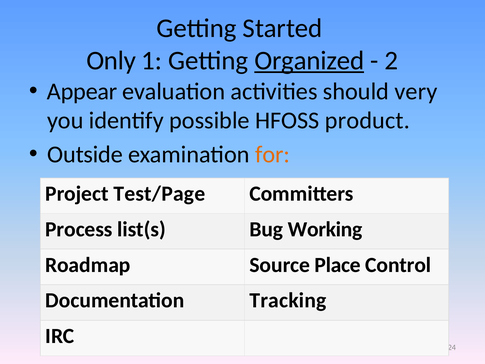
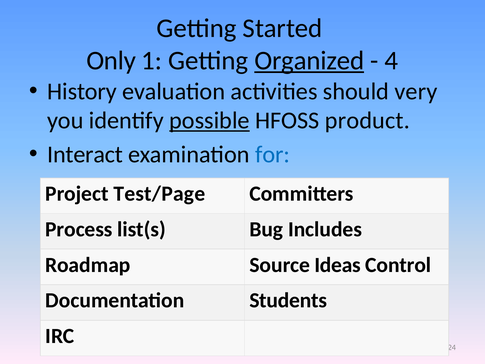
2: 2 -> 4 (391, 60)
Appear: Appear -> History (82, 91)
possible underline: none -> present (209, 121)
Outside: Outside -> Interact (85, 154)
for colour: orange -> blue (272, 154)
Working: Working -> Includes (325, 229)
Place: Place -> Ideas (338, 265)
Tracking: Tracking -> Students (288, 300)
